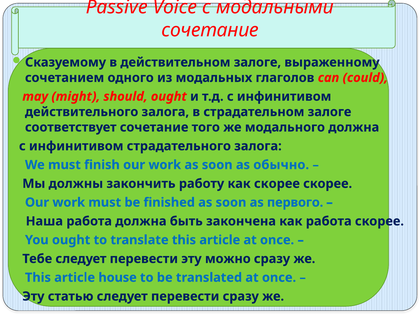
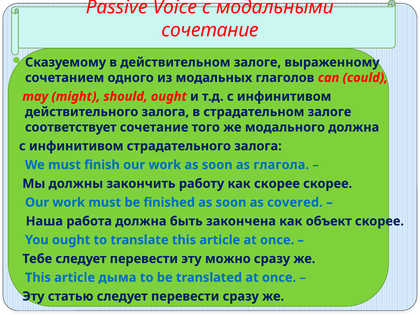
обычно: обычно -> глагола (281, 165)
первого: первого -> covered (295, 202)
как работа: работа -> объект (329, 221)
house: house -> дыма (117, 278)
